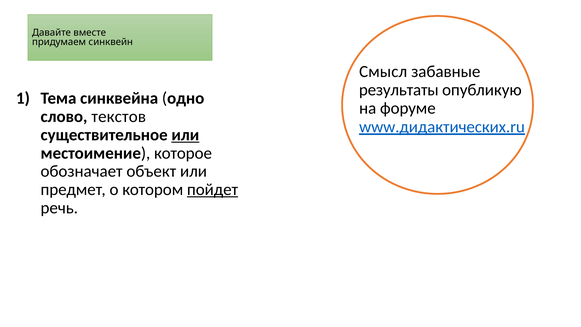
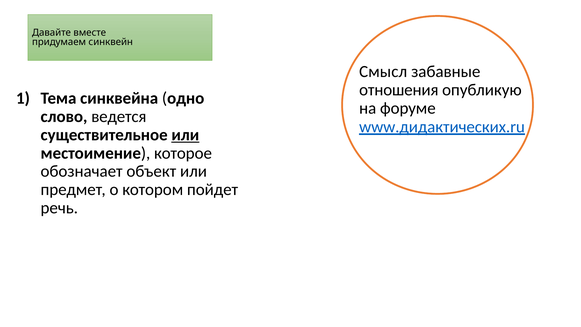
результаты: результаты -> отношения (399, 90)
текстов: текстов -> ведется (119, 116)
пойдет underline: present -> none (213, 190)
